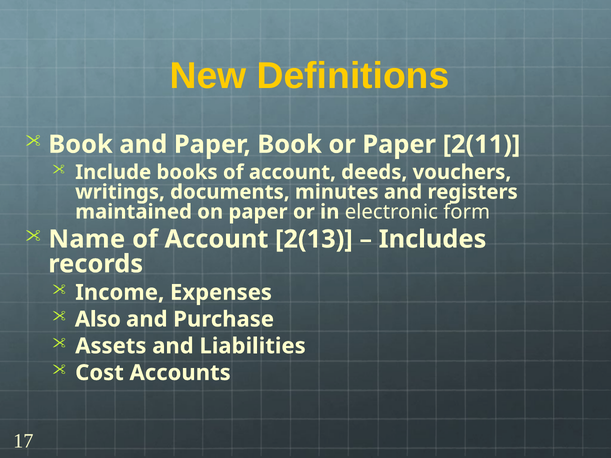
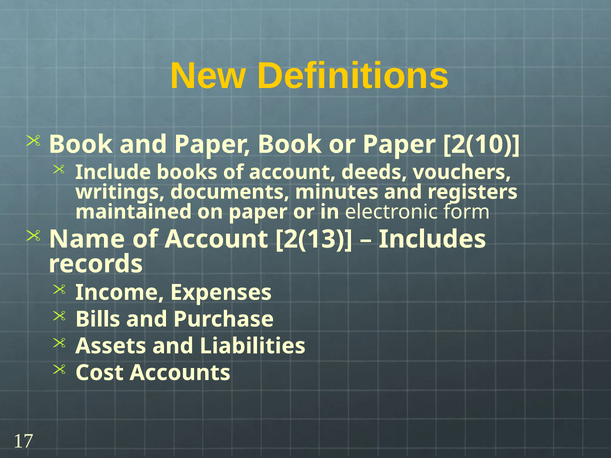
2(11: 2(11 -> 2(10 (481, 145)
Also: Also -> Bills (98, 319)
